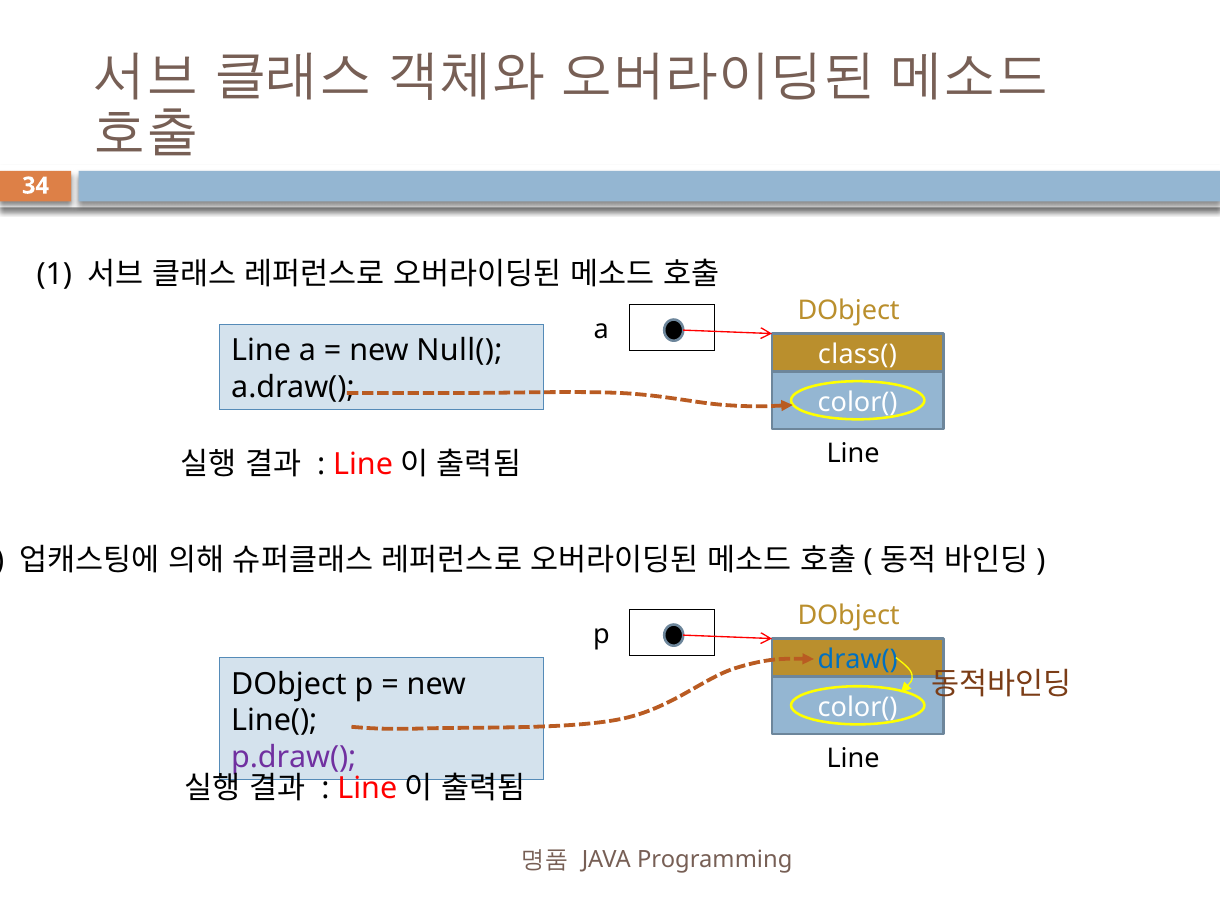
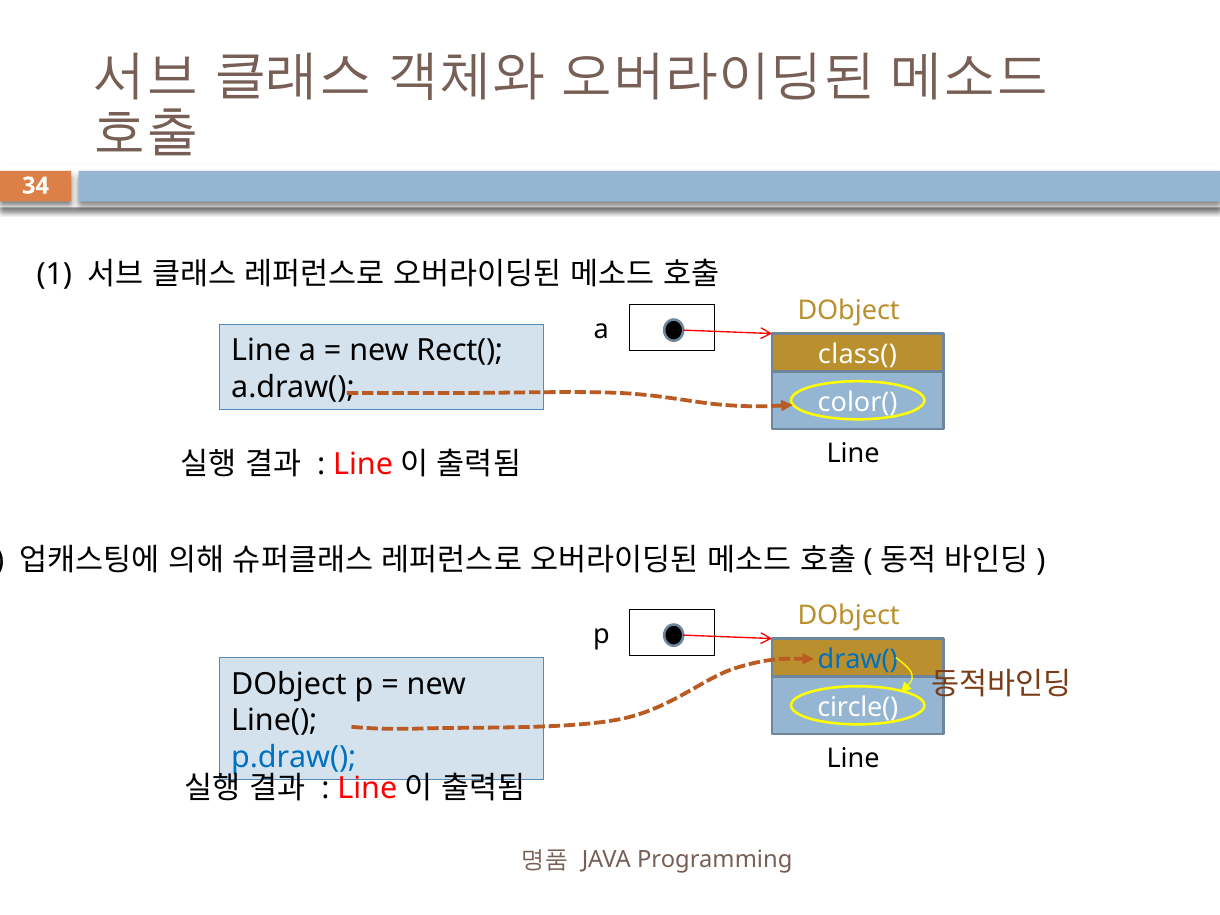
Null(: Null( -> Rect( (460, 350)
color(: color( -> circle( (858, 707)
p.draw( colour: purple -> blue (294, 757)
